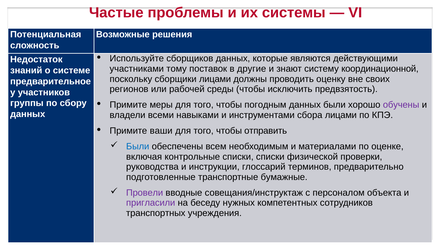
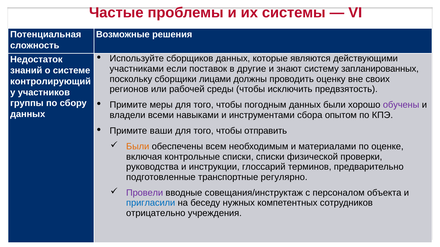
тому: тому -> если (177, 69)
координационной: координационной -> запланированных (380, 69)
предварительное: предварительное -> контролирующий (51, 82)
сбора лицами: лицами -> опытом (341, 115)
Были colour: blue -> orange (138, 147)
бумажные: бумажные -> регулярно (284, 177)
пригласили colour: purple -> blue (151, 203)
транспортных: транспортных -> отрицательно (156, 214)
